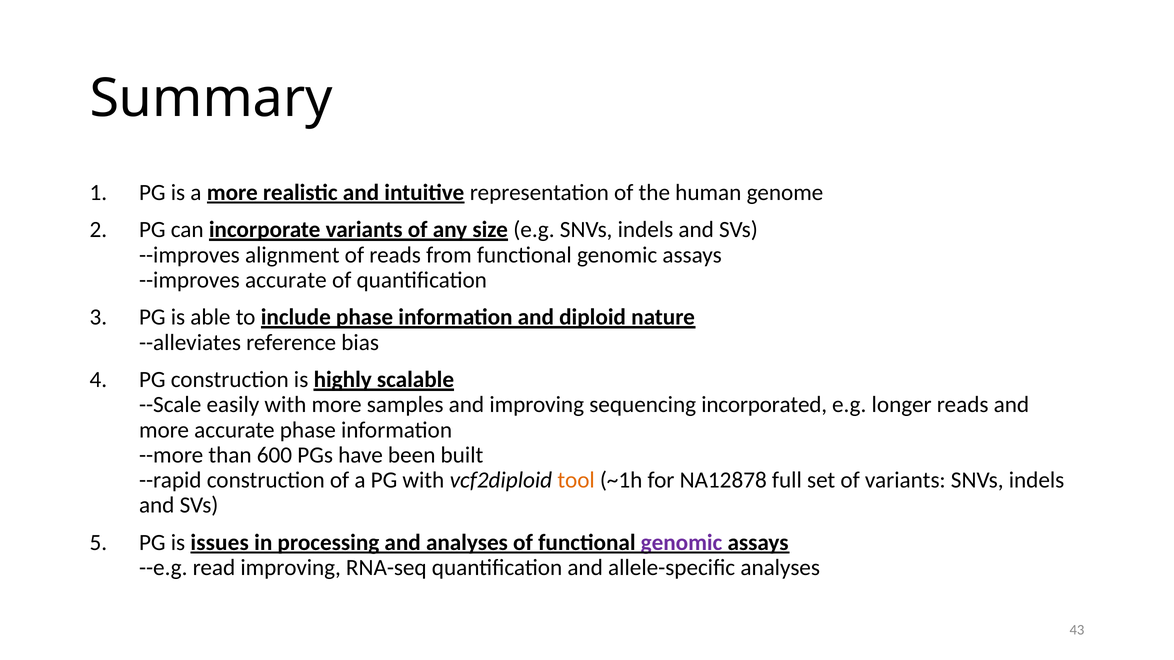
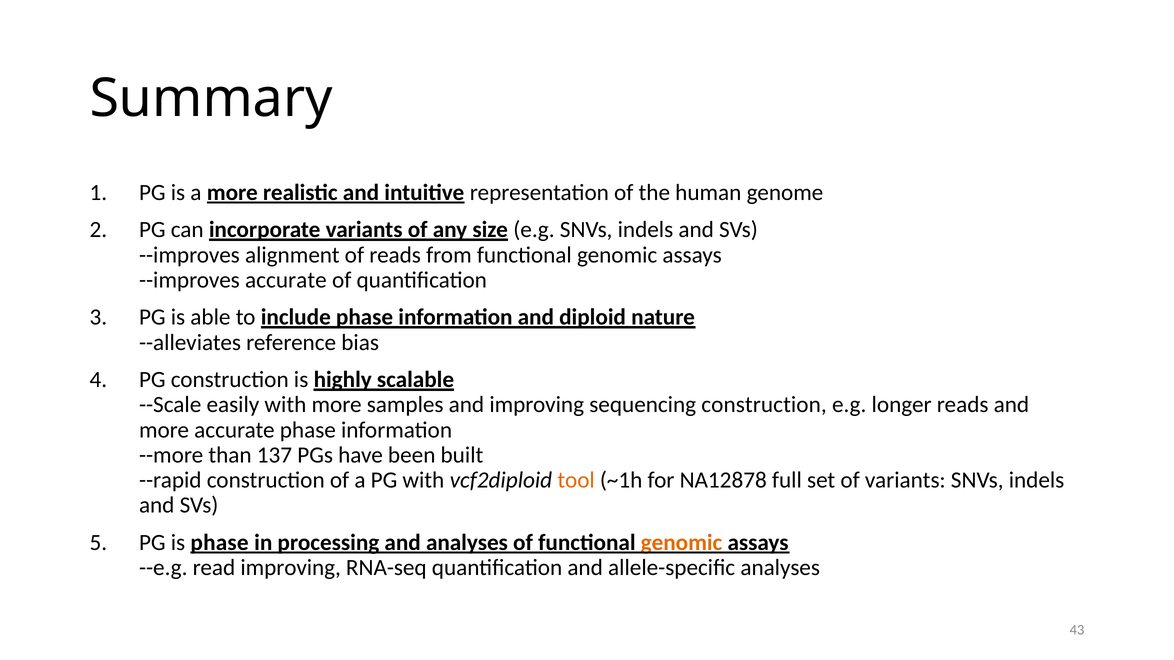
sequencing incorporated: incorporated -> construction (764, 405)
600: 600 -> 137 (274, 455)
is issues: issues -> phase (220, 543)
genomic colour: purple -> orange (682, 543)
